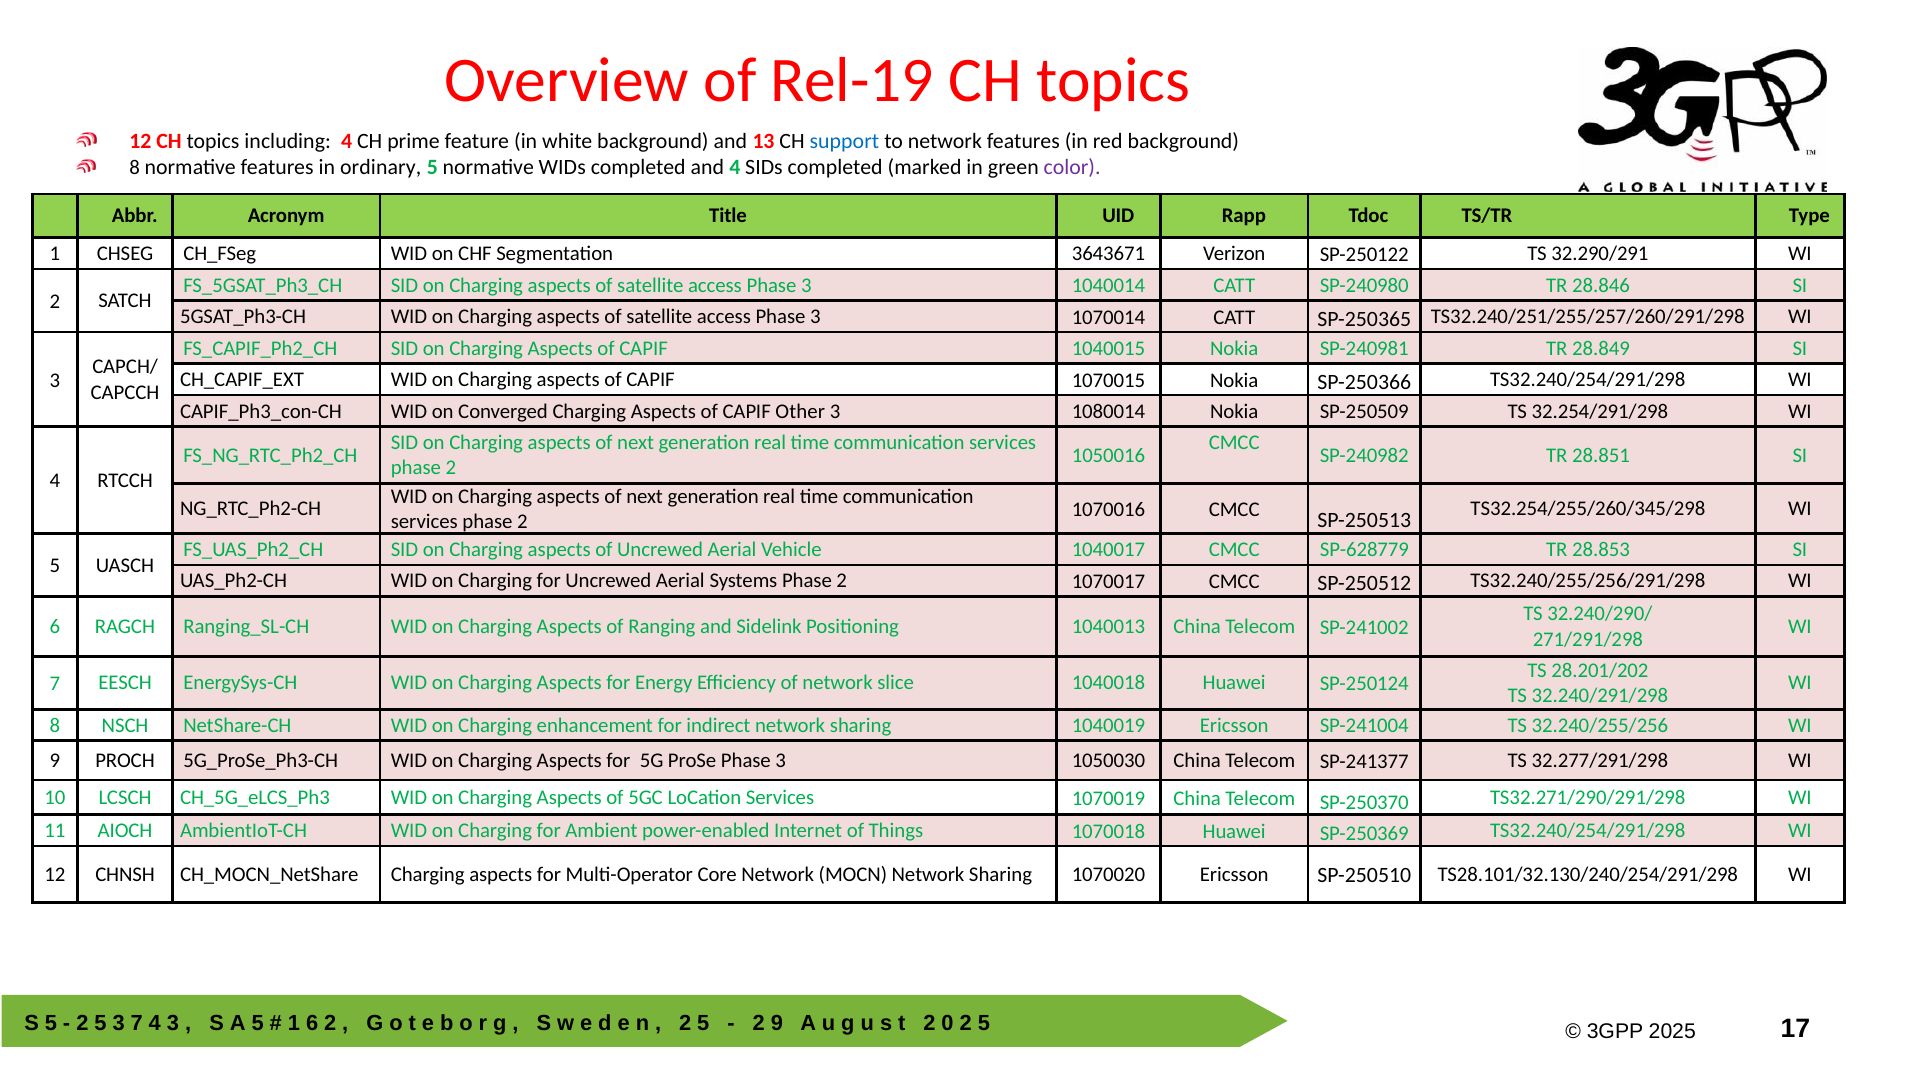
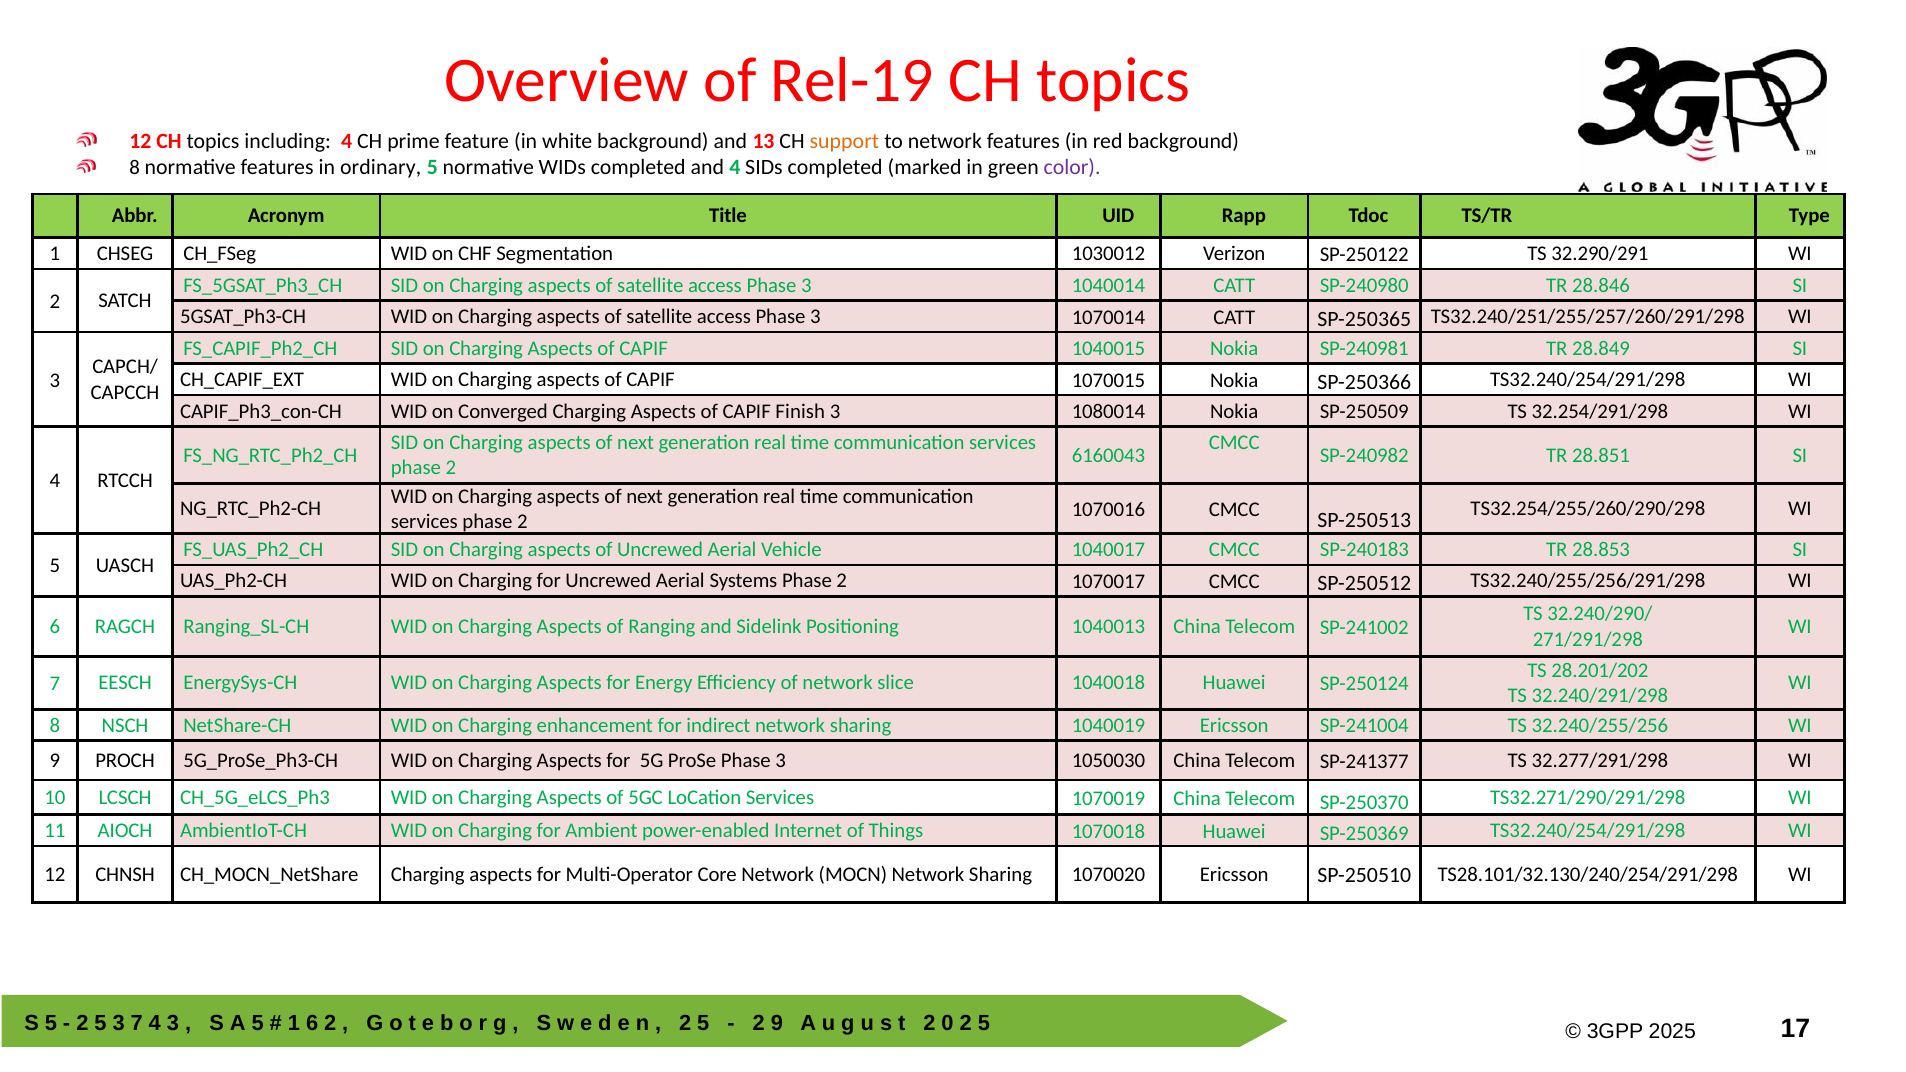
support colour: blue -> orange (844, 141)
3643671: 3643671 -> 1030012 (1108, 254)
Other: Other -> Finish (800, 411)
1050016: 1050016 -> 6160043 (1108, 455)
TS32.254/255/260/345/298: TS32.254/255/260/345/298 -> TS32.254/255/260/290/298 (1588, 509)
SP-628779: SP-628779 -> SP-240183 (1364, 550)
